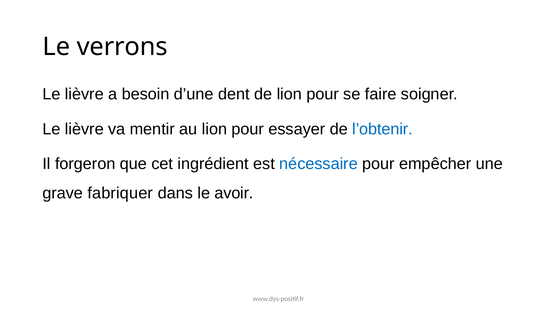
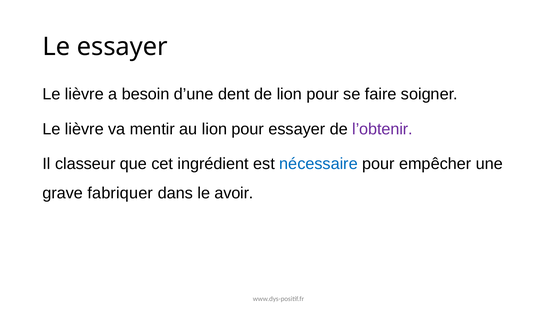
Le verrons: verrons -> essayer (122, 47)
l’obtenir colour: blue -> purple (383, 129)
forgeron: forgeron -> classeur (85, 164)
